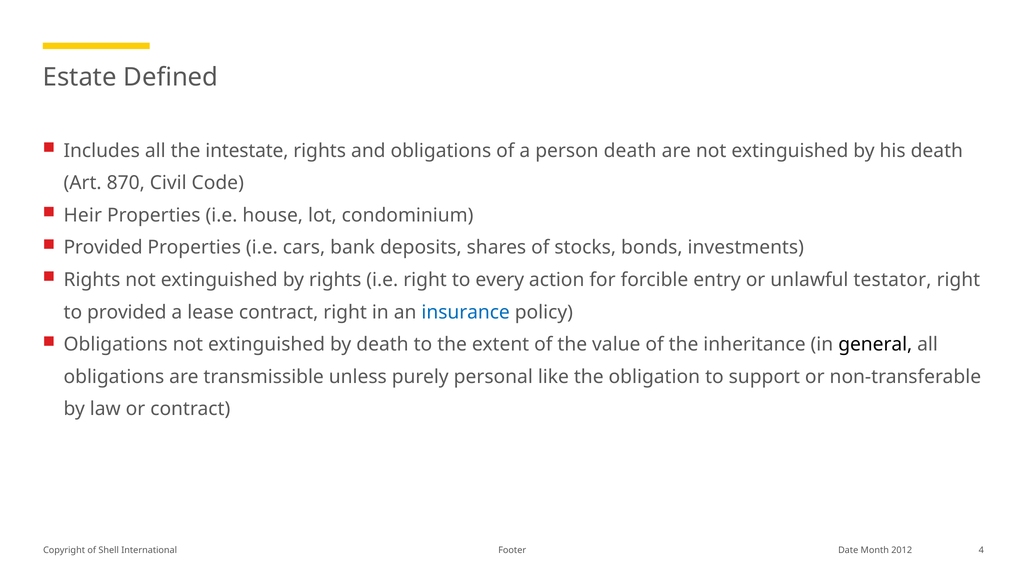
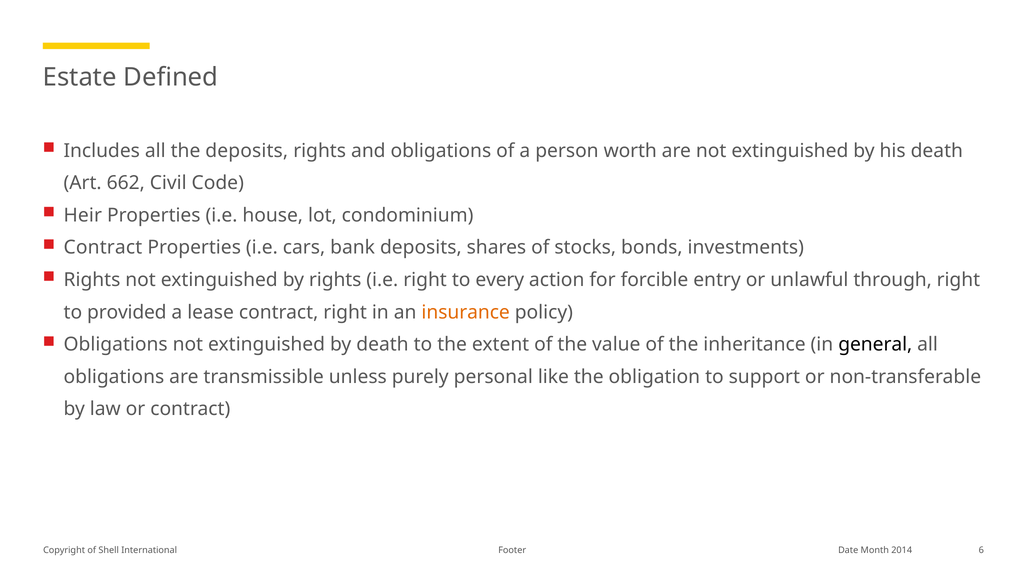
the intestate: intestate -> deposits (247, 151)
person death: death -> worth (630, 151)
870: 870 -> 662 (126, 183)
Provided: Provided -> Contract (103, 248)
testator: testator -> through (893, 280)
insurance colour: blue -> orange (466, 313)
2012: 2012 -> 2014 (902, 551)
4: 4 -> 6 (981, 551)
